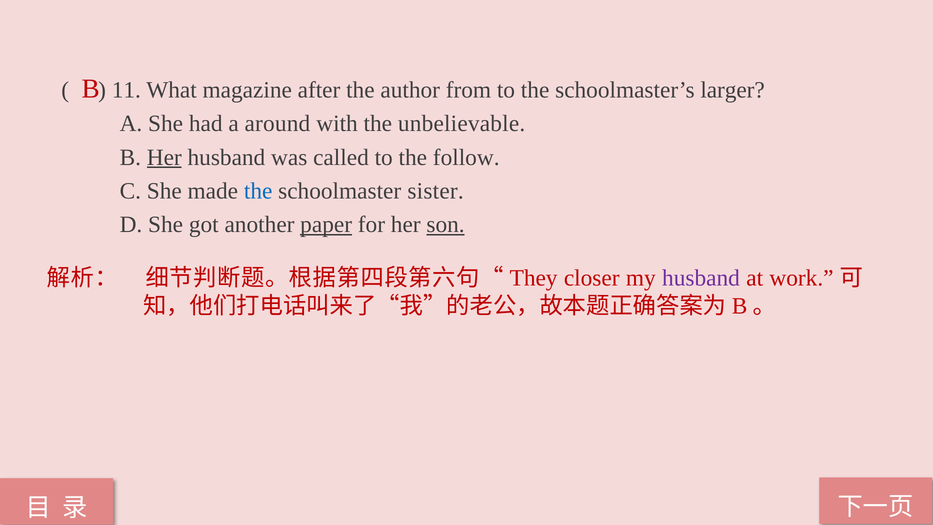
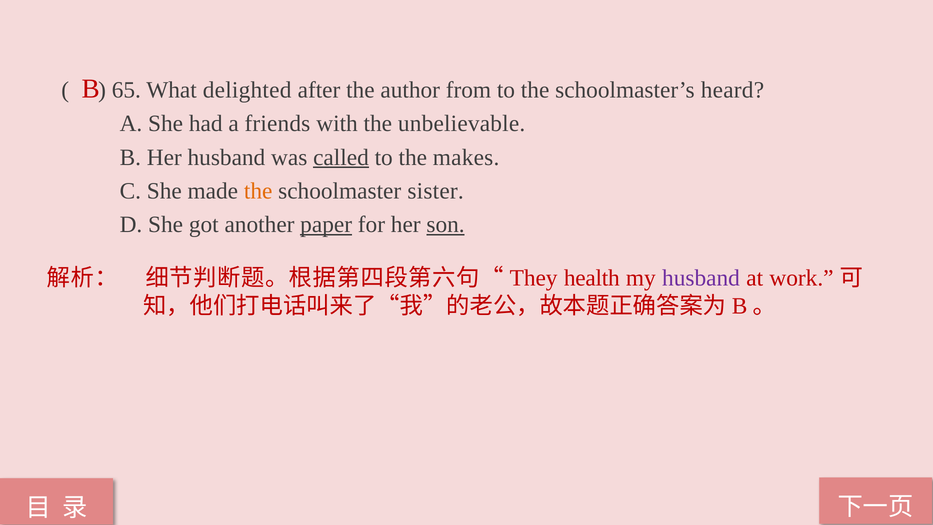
11: 11 -> 65 (126, 90)
magazine: magazine -> delighted (247, 90)
larger: larger -> heard (732, 90)
around: around -> friends (277, 124)
Her underline: present -> none (164, 157)
called underline: none -> present (341, 157)
follow: follow -> makes (466, 157)
the colour: blue -> orange (258, 191)
closer: closer -> health (592, 278)
